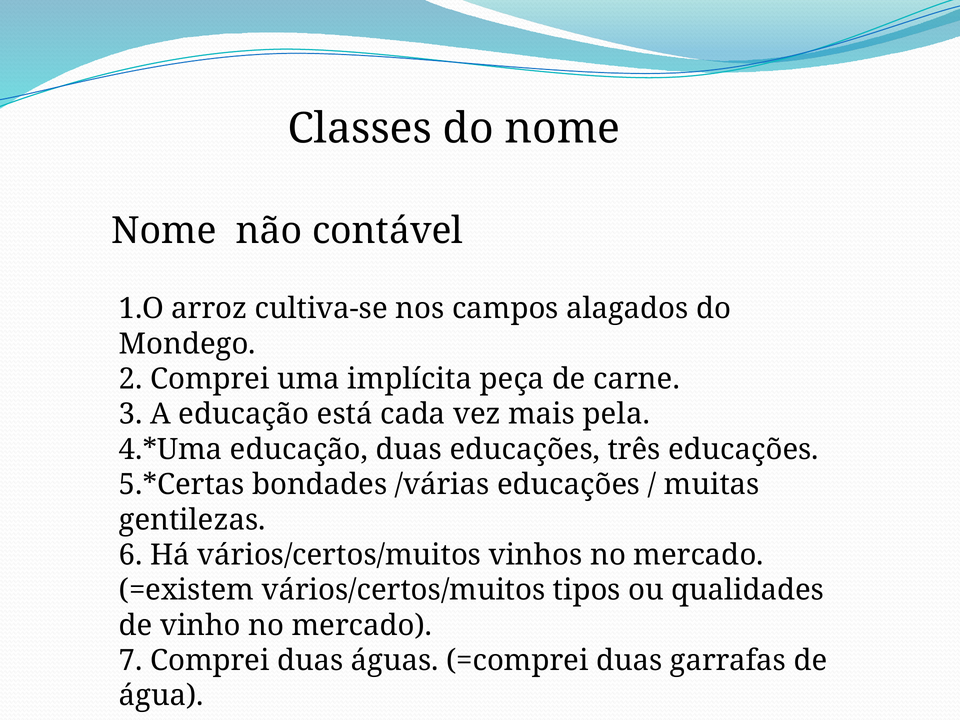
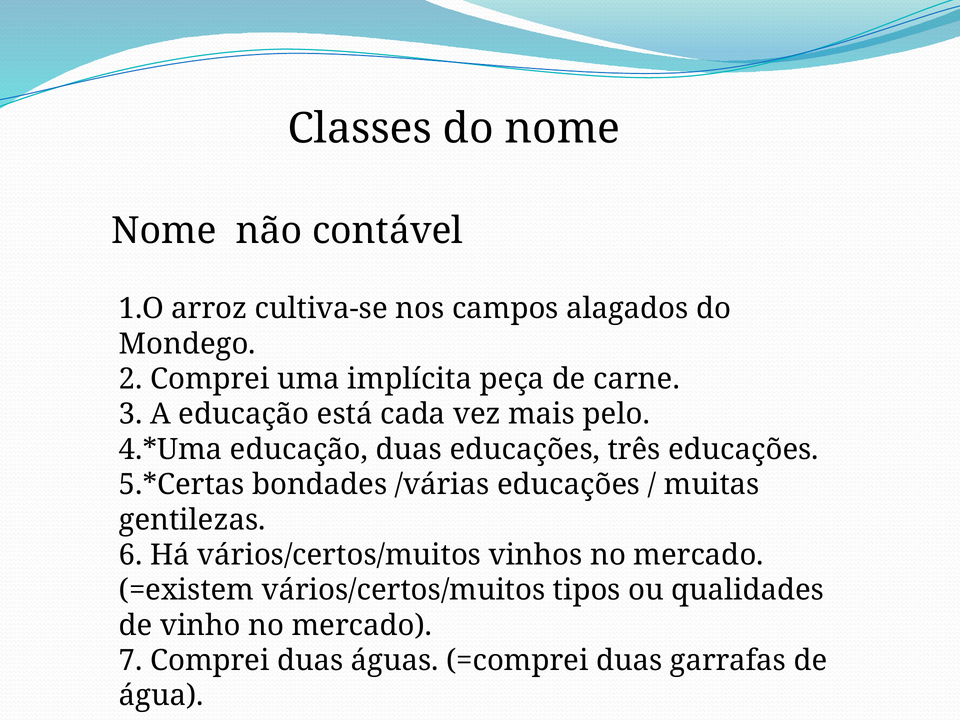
pela: pela -> pelo (616, 414)
